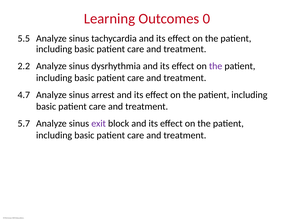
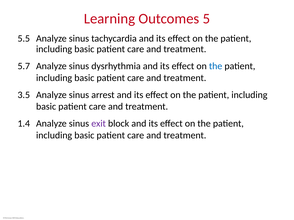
0: 0 -> 5 (206, 19)
2.2: 2.2 -> 5.7 (24, 66)
the colour: purple -> blue (216, 66)
4.7: 4.7 -> 3.5 (24, 95)
5.7: 5.7 -> 1.4 (24, 124)
